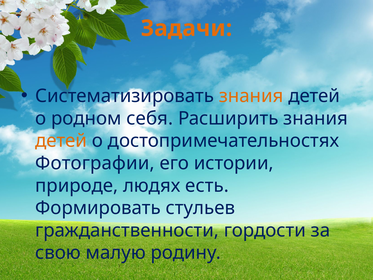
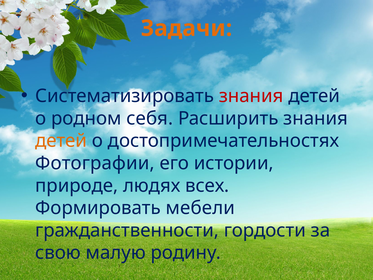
знания colour: orange -> red (251, 96)
есть: есть -> всех (207, 185)
стульев: стульев -> мебели (200, 208)
